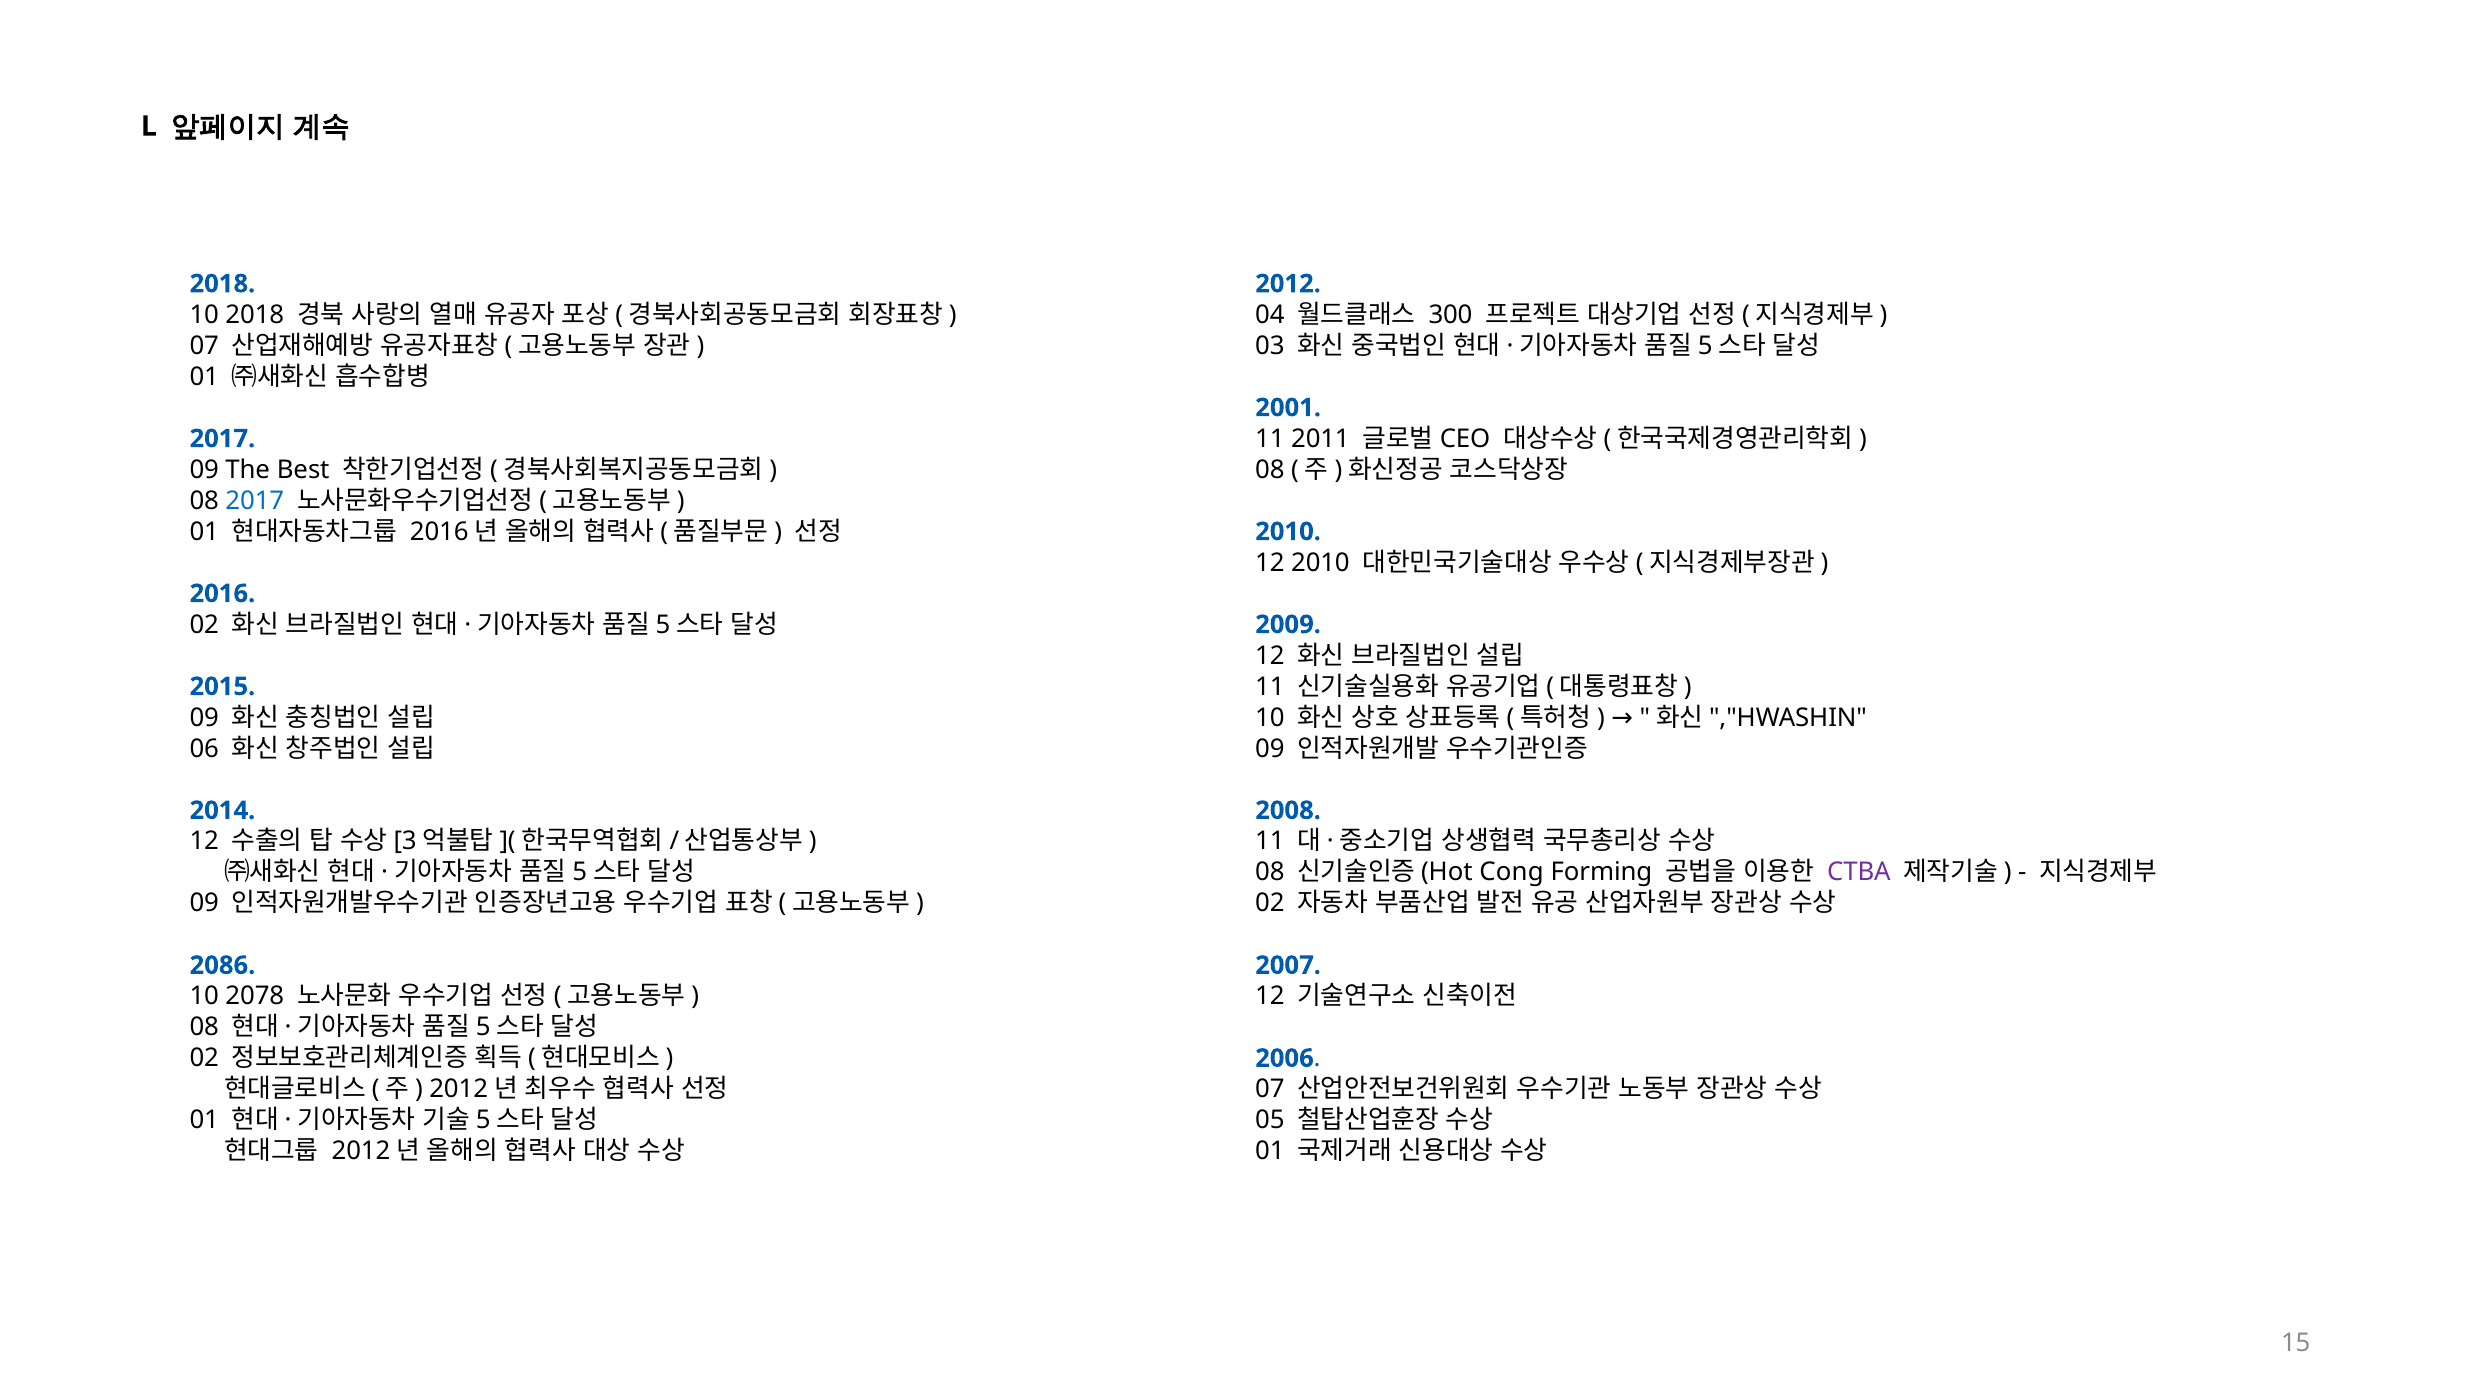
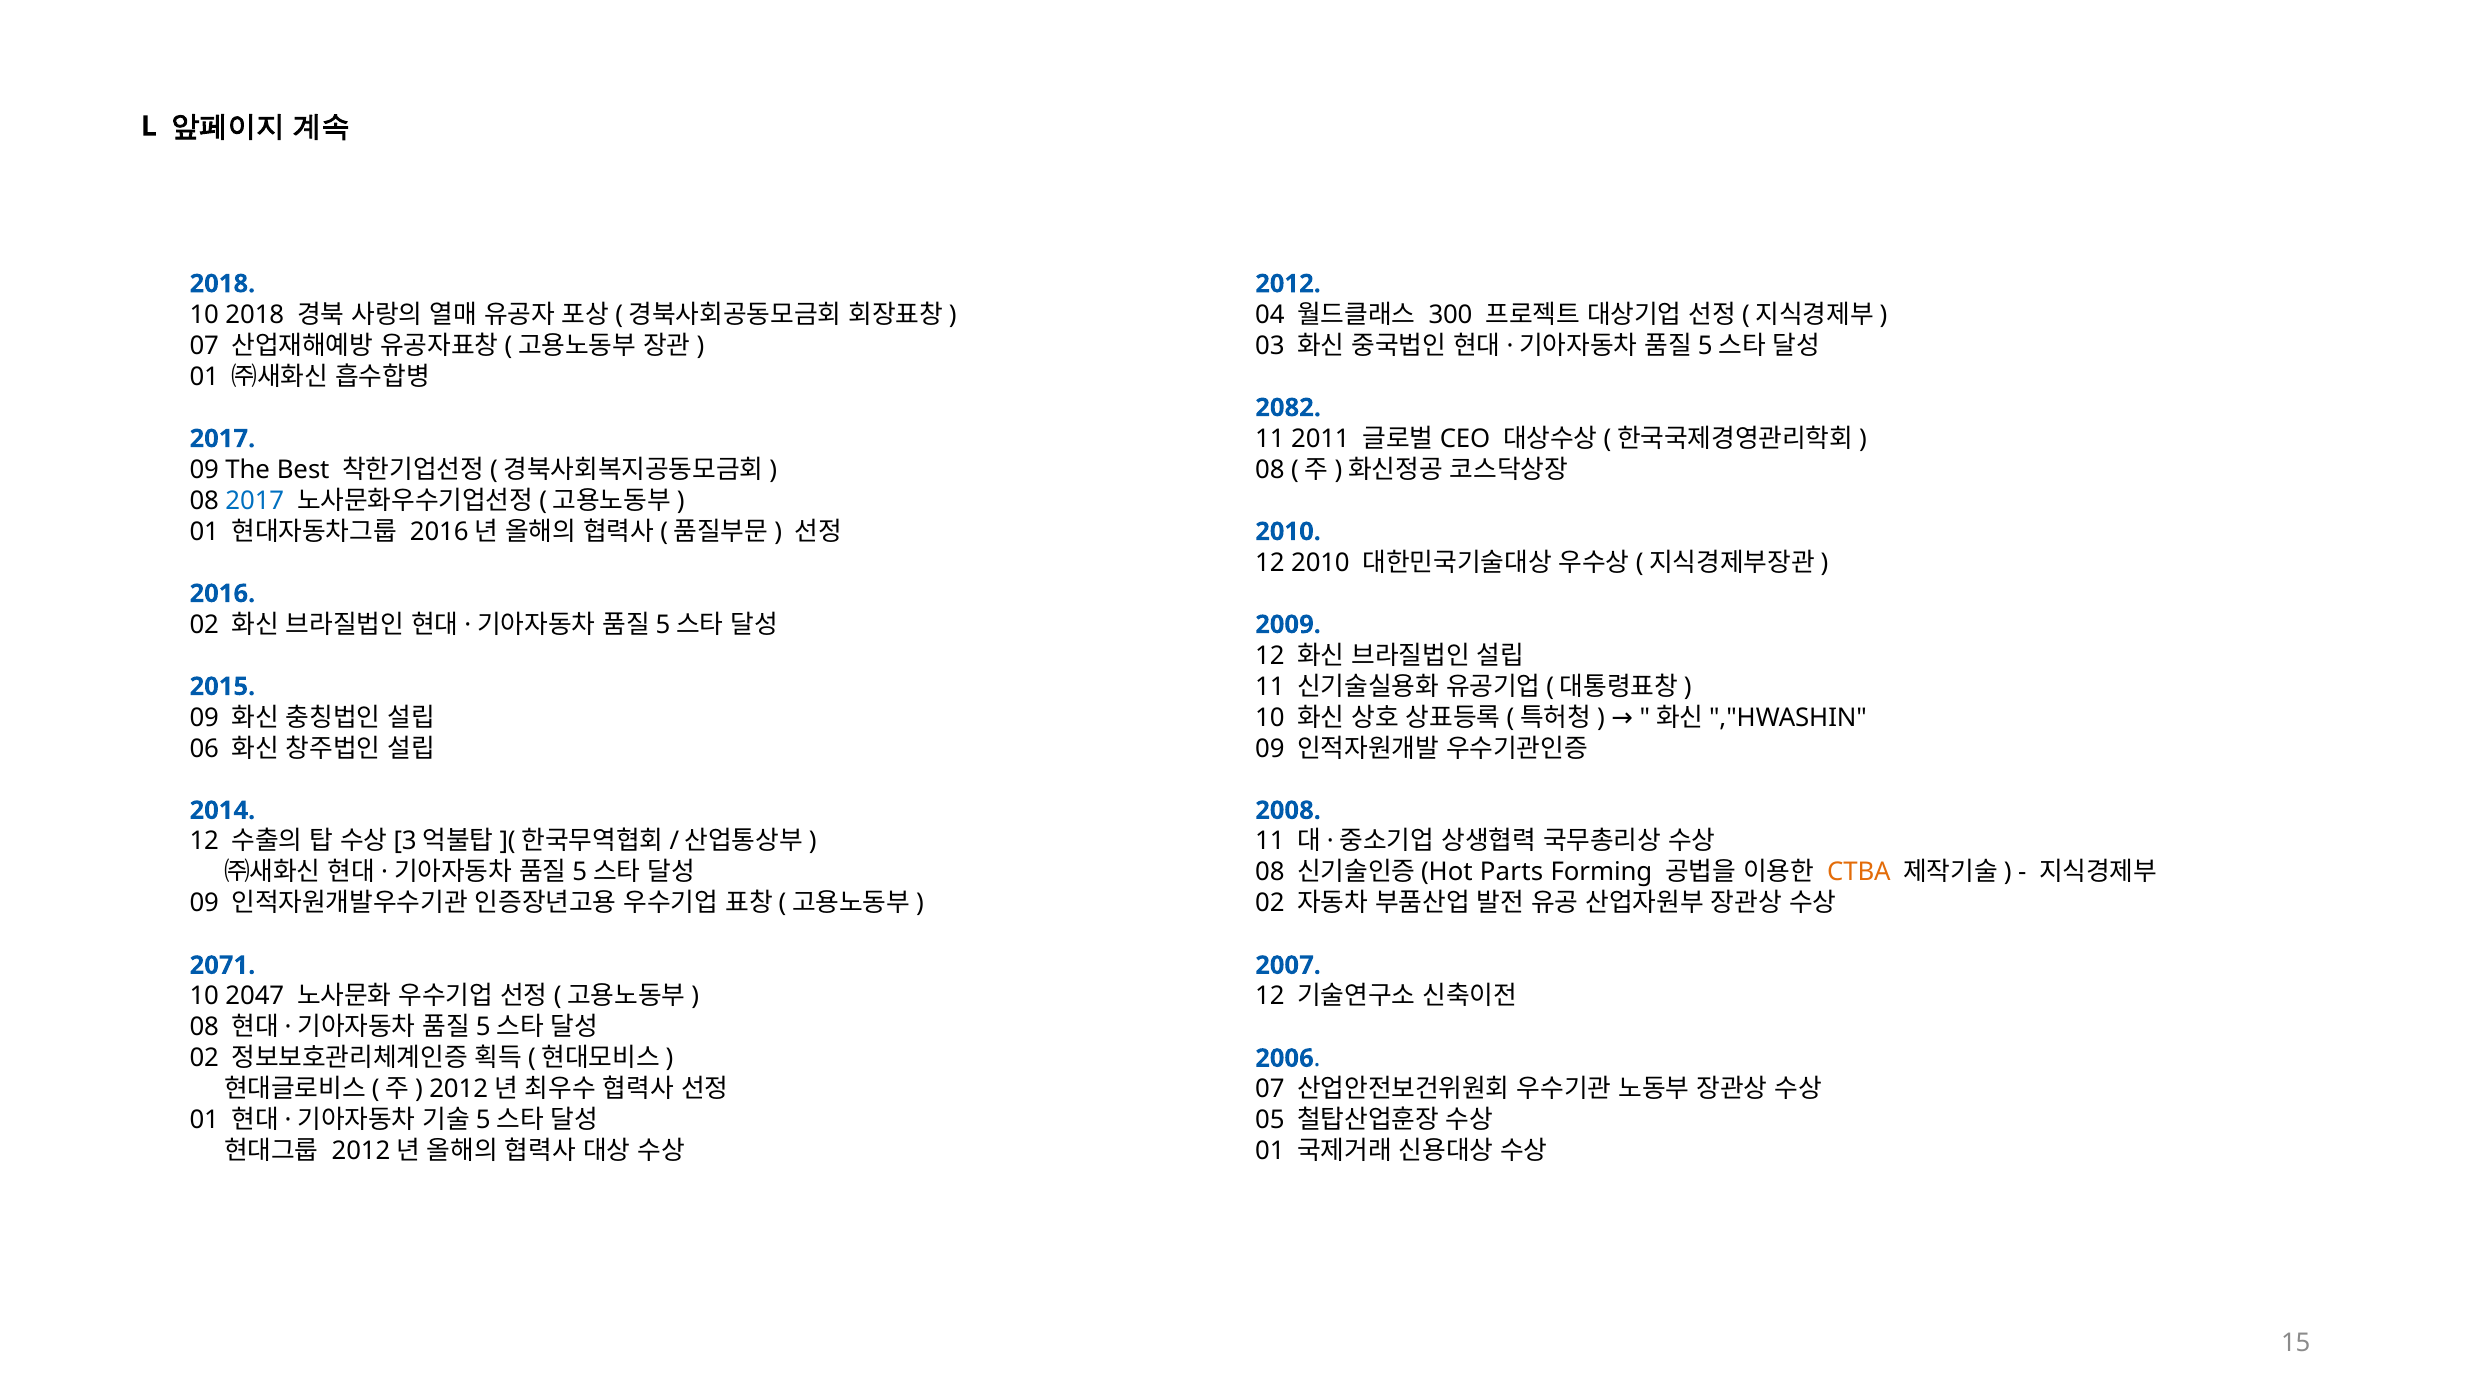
2001: 2001 -> 2082 (1288, 408)
Cong: Cong -> Parts (1512, 872)
CTBA colour: purple -> orange (1859, 872)
2086: 2086 -> 2071 (222, 965)
2078: 2078 -> 2047 (255, 996)
